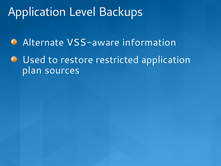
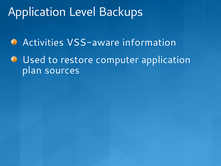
Alternate: Alternate -> Activities (43, 42)
restricted: restricted -> computer (117, 60)
